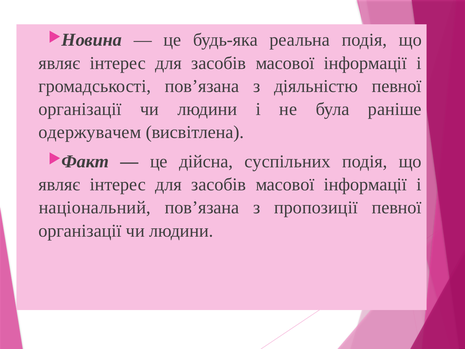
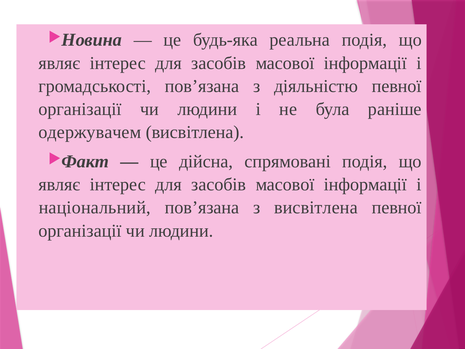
суспільних: суспільних -> спрямовані (288, 162)
з пропозиції: пропозиції -> висвітлена (316, 208)
